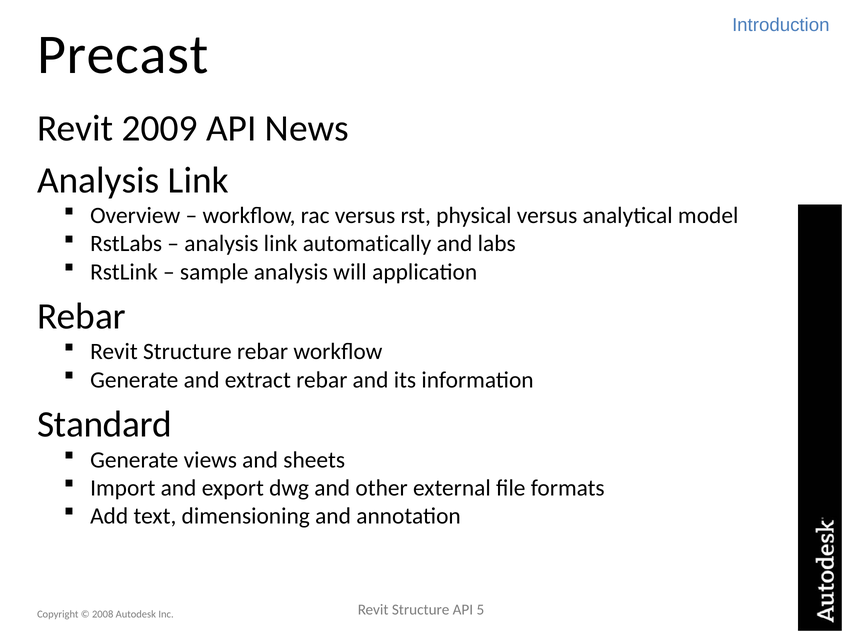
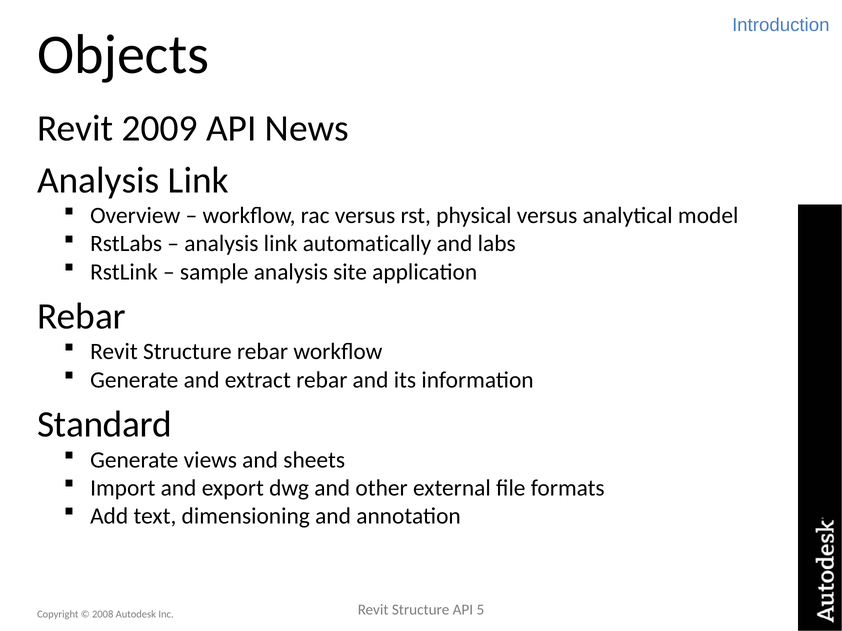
Precast: Precast -> Objects (123, 55)
will: will -> site (350, 272)
